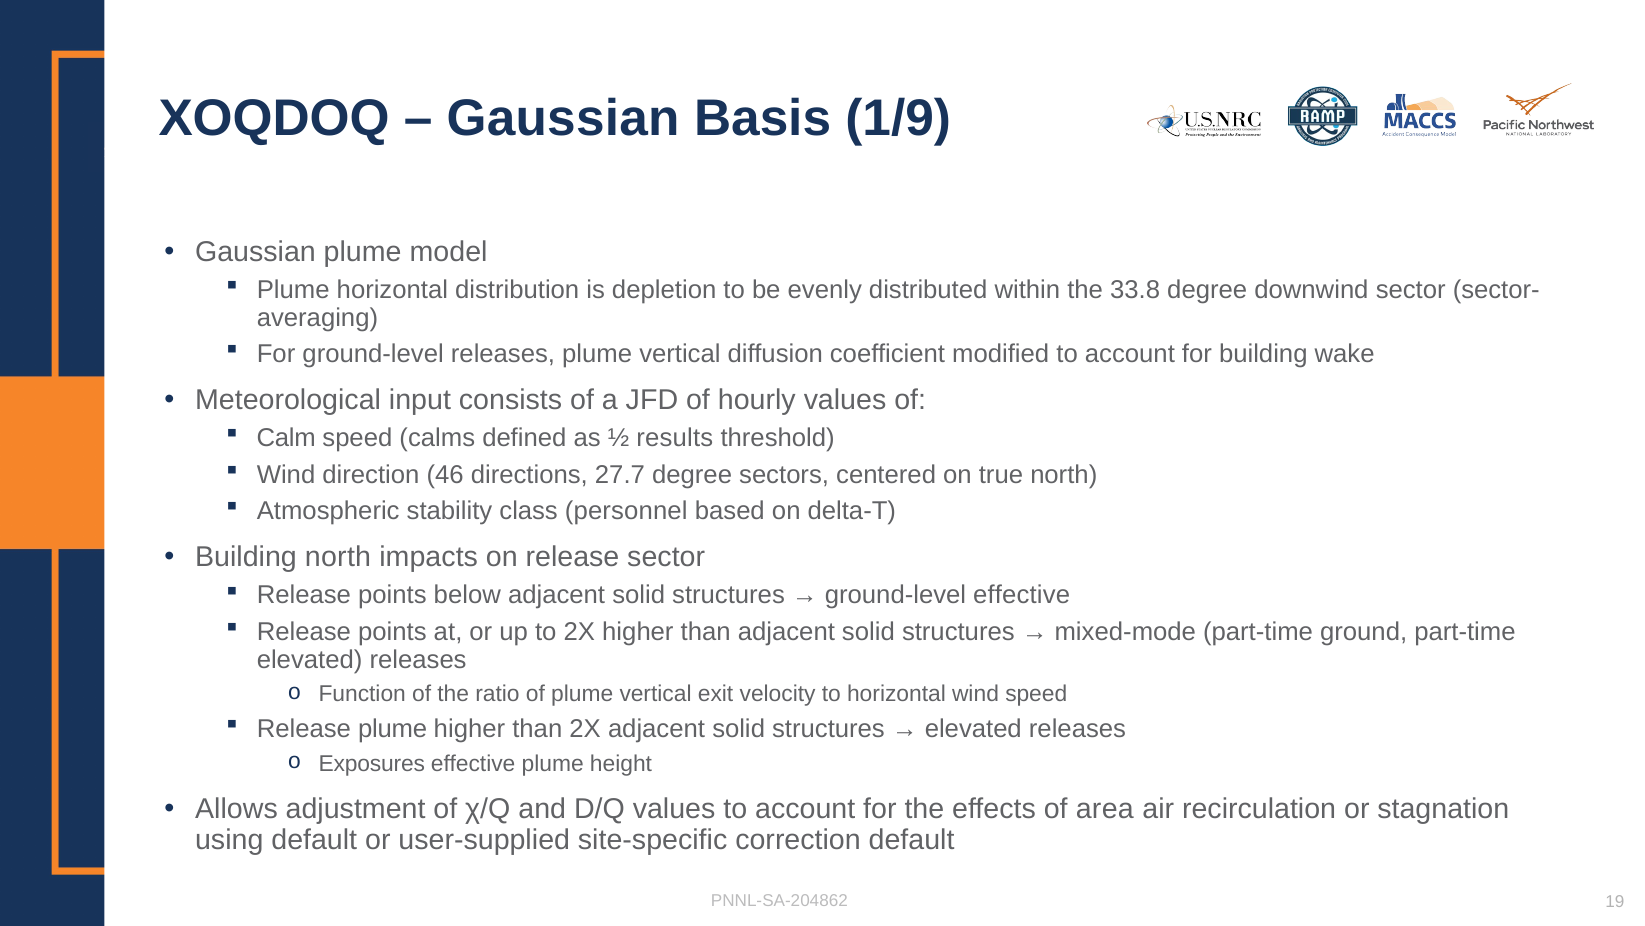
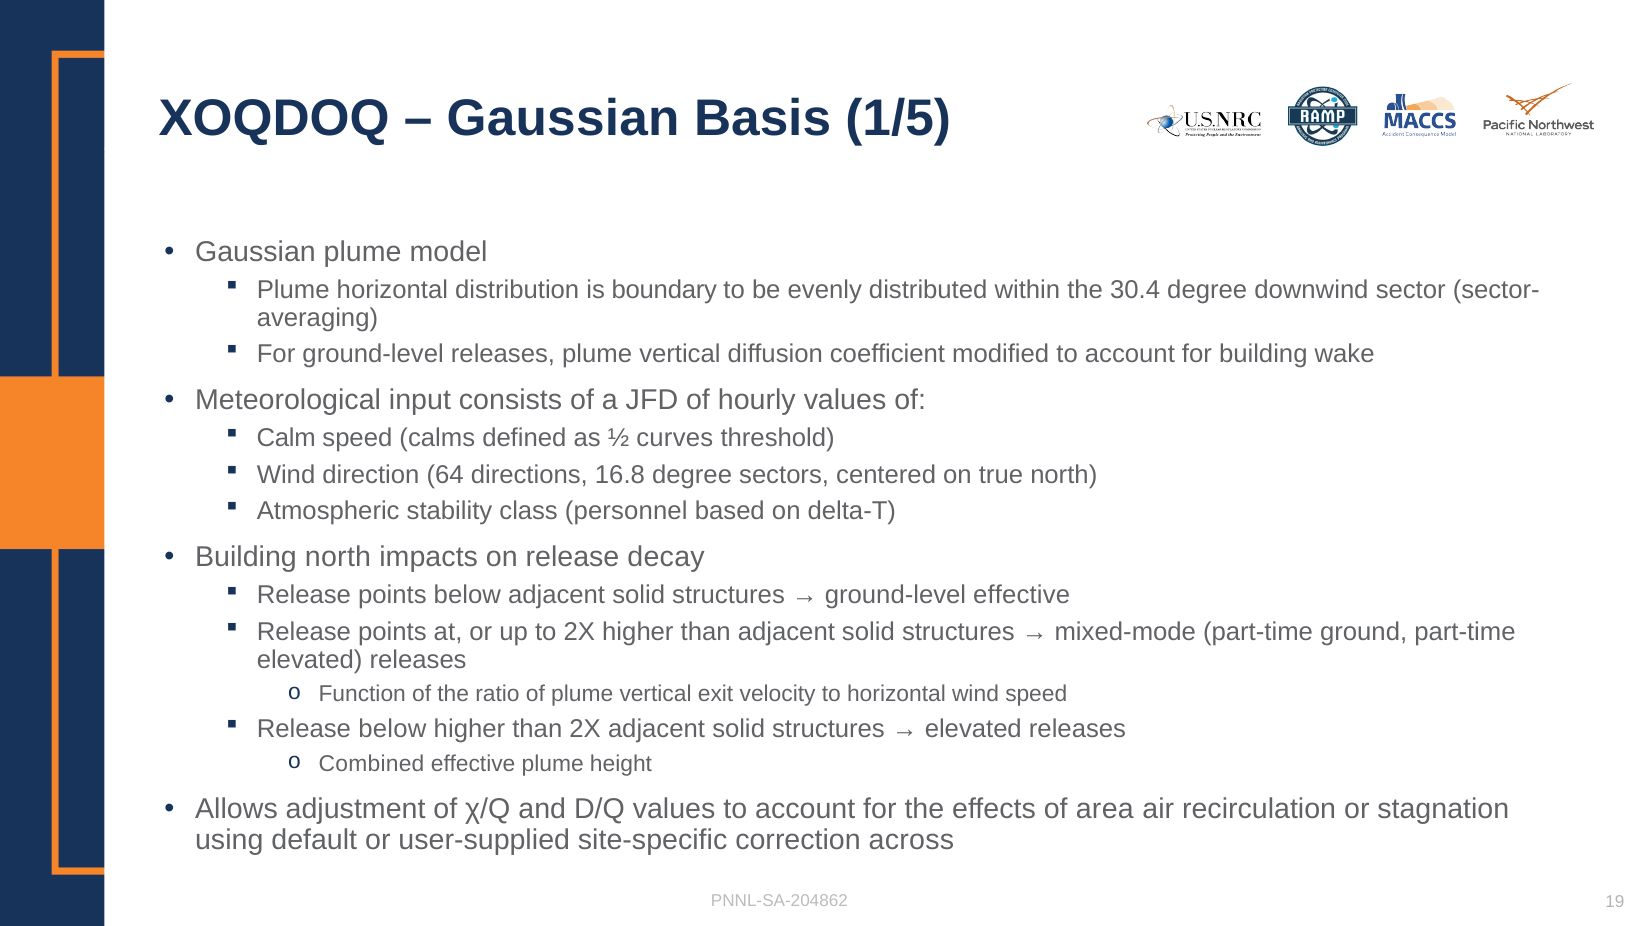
1/9: 1/9 -> 1/5 (898, 118)
depletion: depletion -> boundary (664, 290)
33.8: 33.8 -> 30.4 (1135, 290)
results: results -> curves (675, 438)
46: 46 -> 64 (445, 474)
27.7: 27.7 -> 16.8 (620, 474)
release sector: sector -> decay (666, 557)
Release plume: plume -> below (392, 729)
Exposures: Exposures -> Combined (372, 763)
correction default: default -> across (911, 839)
